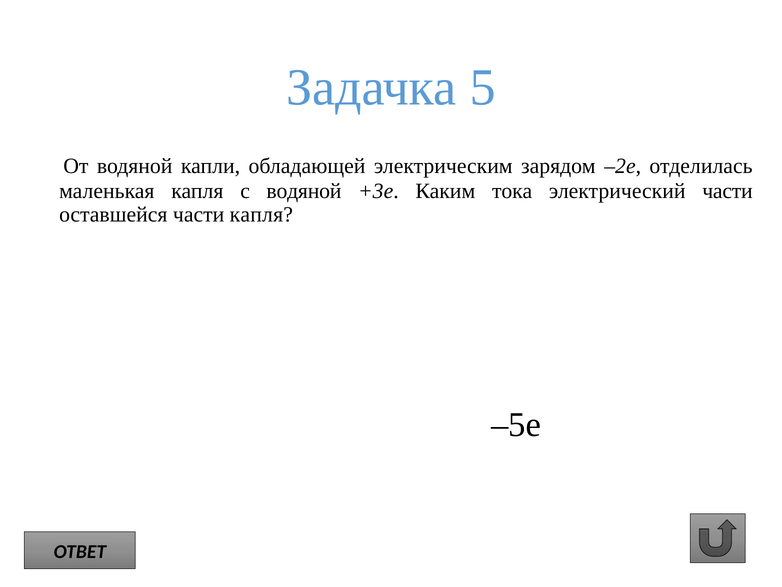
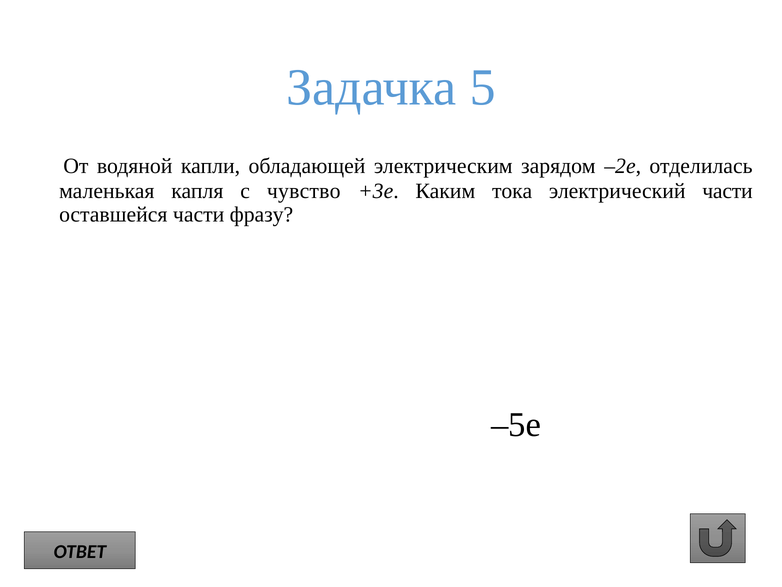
с водяной: водяной -> чувство (304, 191)
части капля: капля -> фразу (261, 214)
